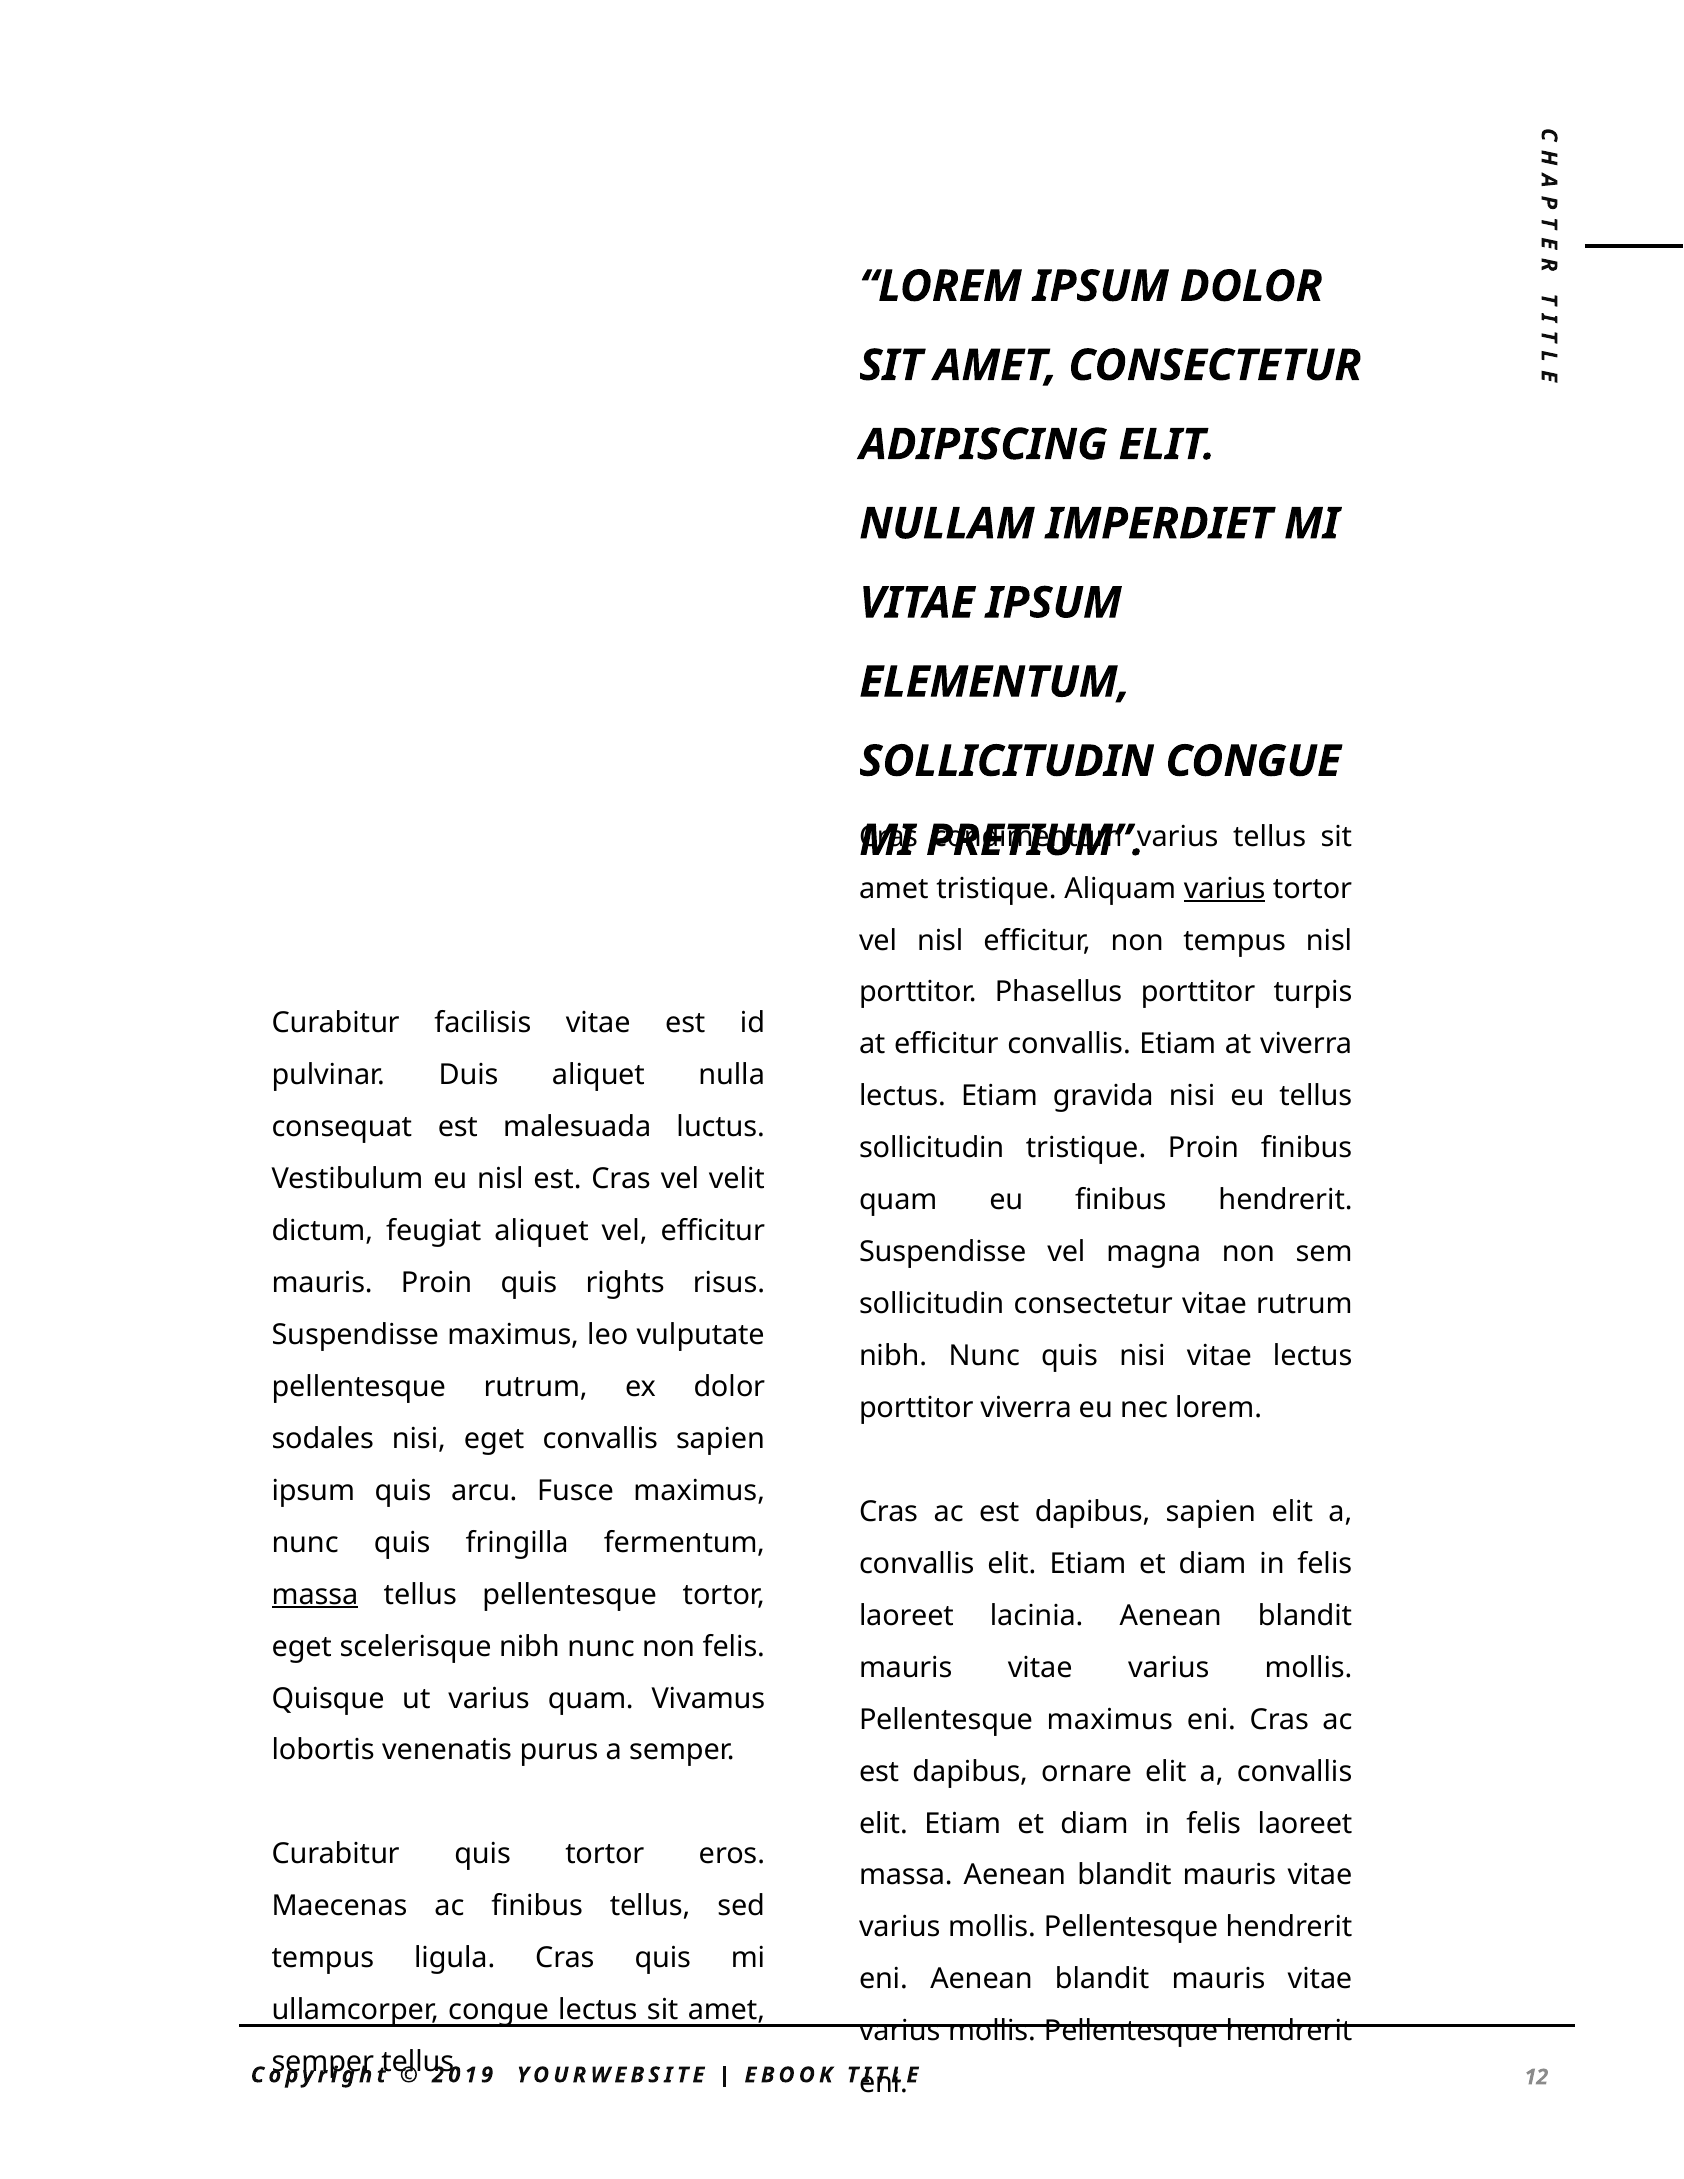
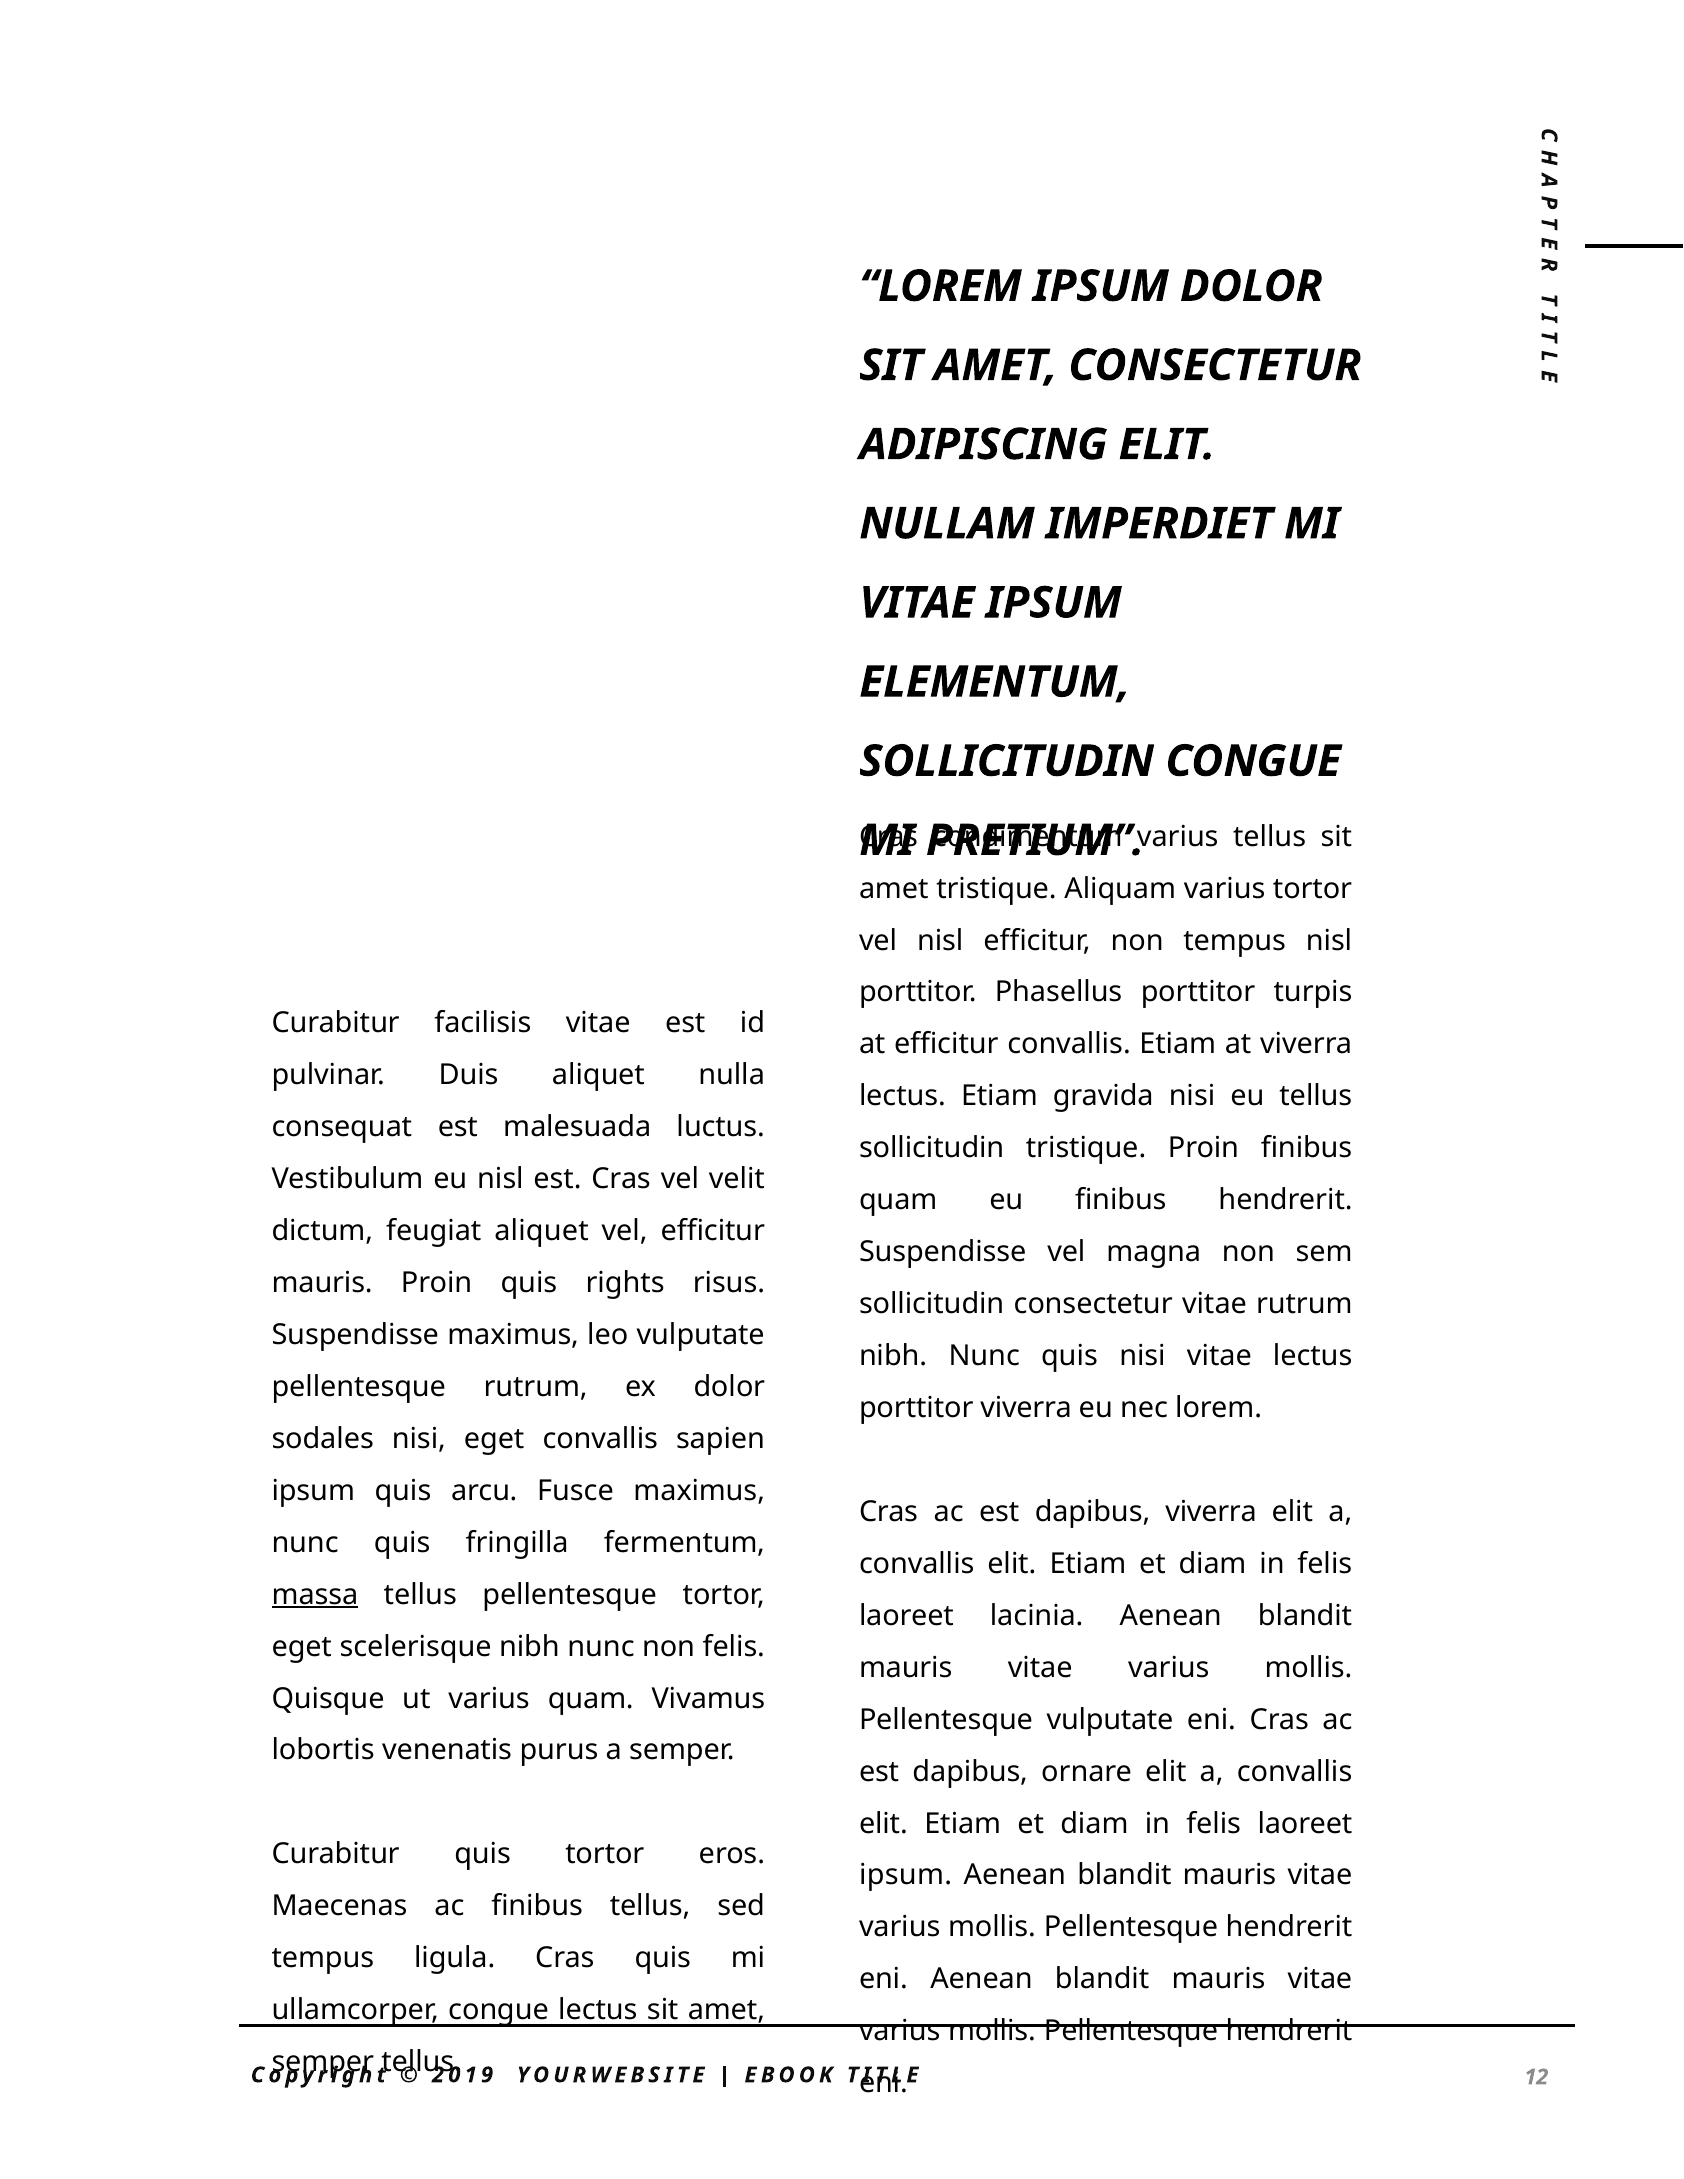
varius underline: present -> none (1225, 889)
dapibus sapien: sapien -> viverra (1211, 1512)
Pellentesque maximus: maximus -> vulputate (1110, 1720)
massa: massa -> ipsum (906, 1876)
